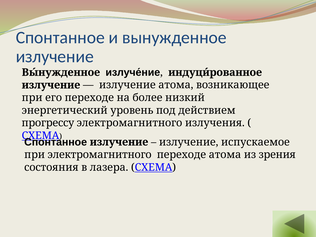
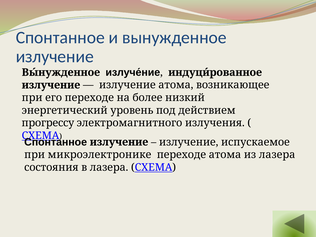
при электромагнитного: электромагнитного -> микроэлектронике (100, 155)
из зрения: зрения -> лазера (277, 155)
